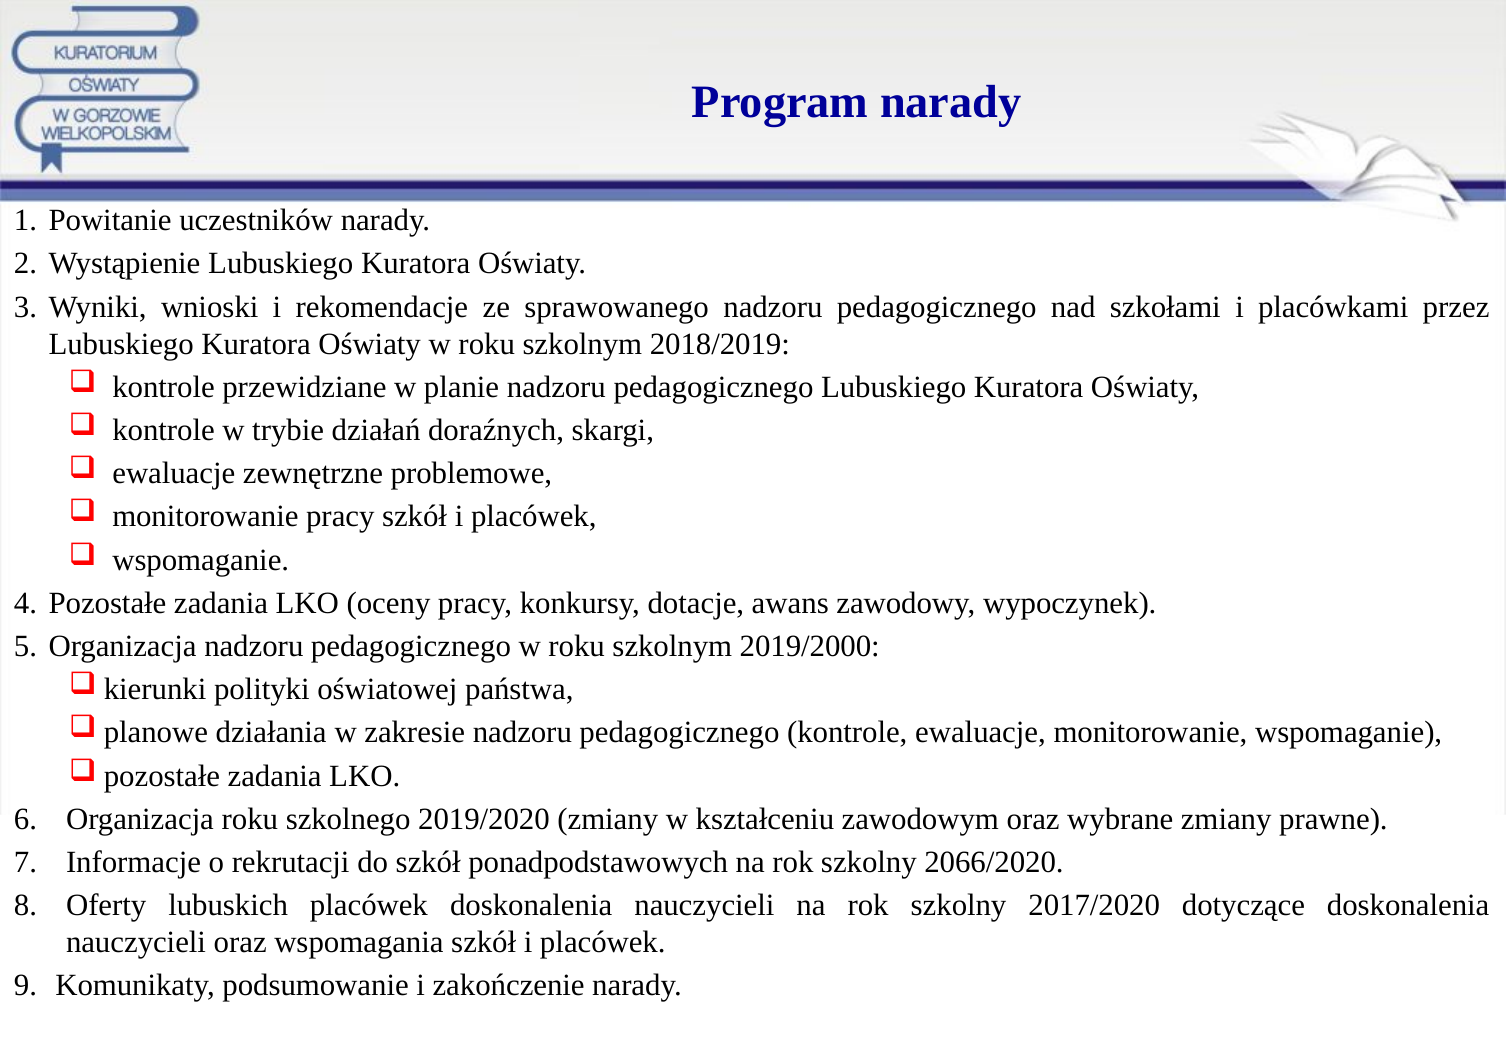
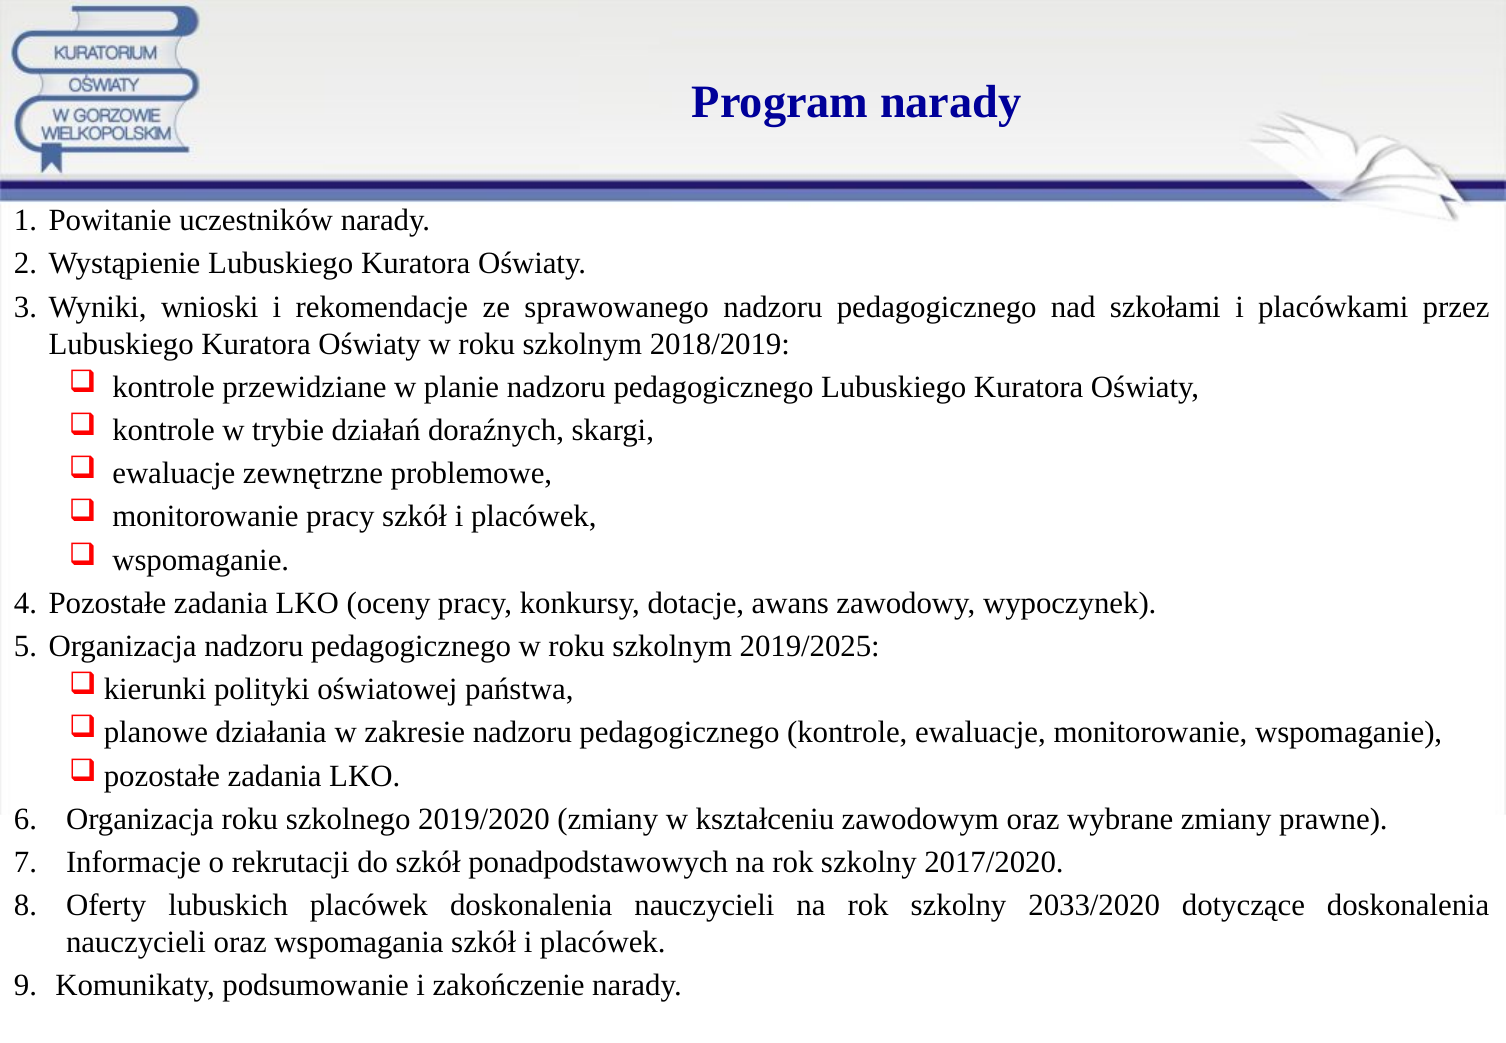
2019/2000: 2019/2000 -> 2019/2025 (810, 646)
2066/2020: 2066/2020 -> 2017/2020 (994, 862)
2017/2020: 2017/2020 -> 2033/2020 (1094, 905)
